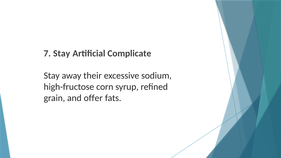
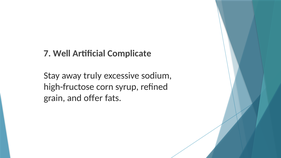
7 Stay: Stay -> Well (62, 54)
their: their -> truly (93, 76)
